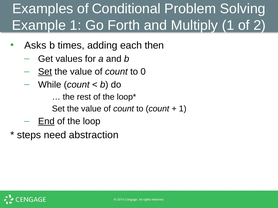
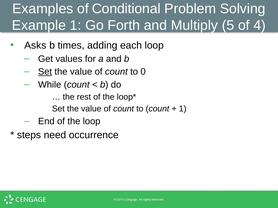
Multiply 1: 1 -> 5 (228, 25)
2: 2 -> 4 (260, 25)
each then: then -> loop (154, 46)
End underline: present -> none (46, 122)
abstraction: abstraction -> occurrence (94, 135)
